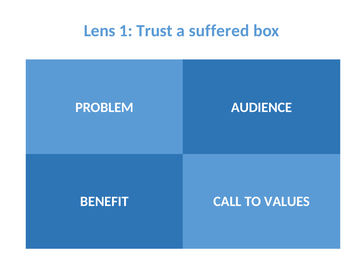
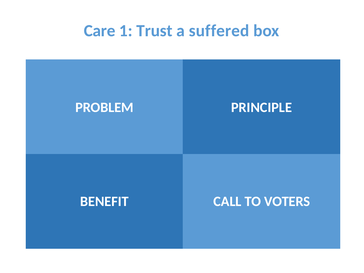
Lens: Lens -> Care (100, 31)
AUDIENCE: AUDIENCE -> PRINCIPLE (261, 107)
VALUES: VALUES -> VOTERS (287, 201)
